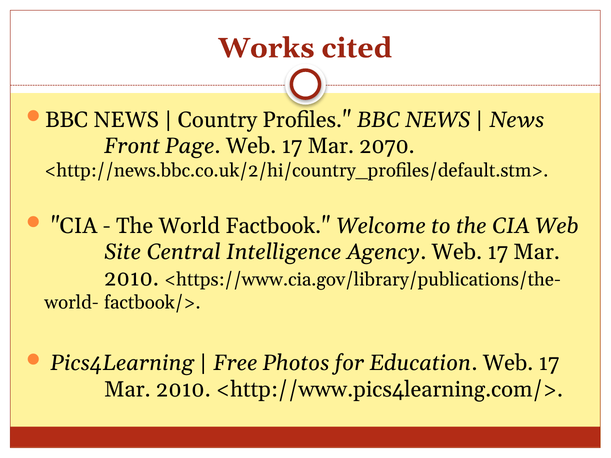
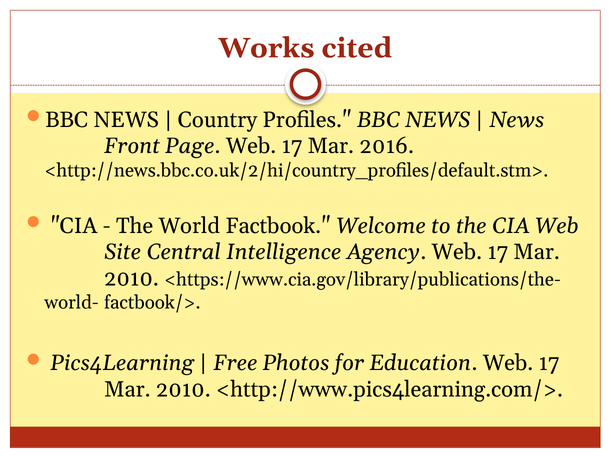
2070: 2070 -> 2016 (387, 146)
